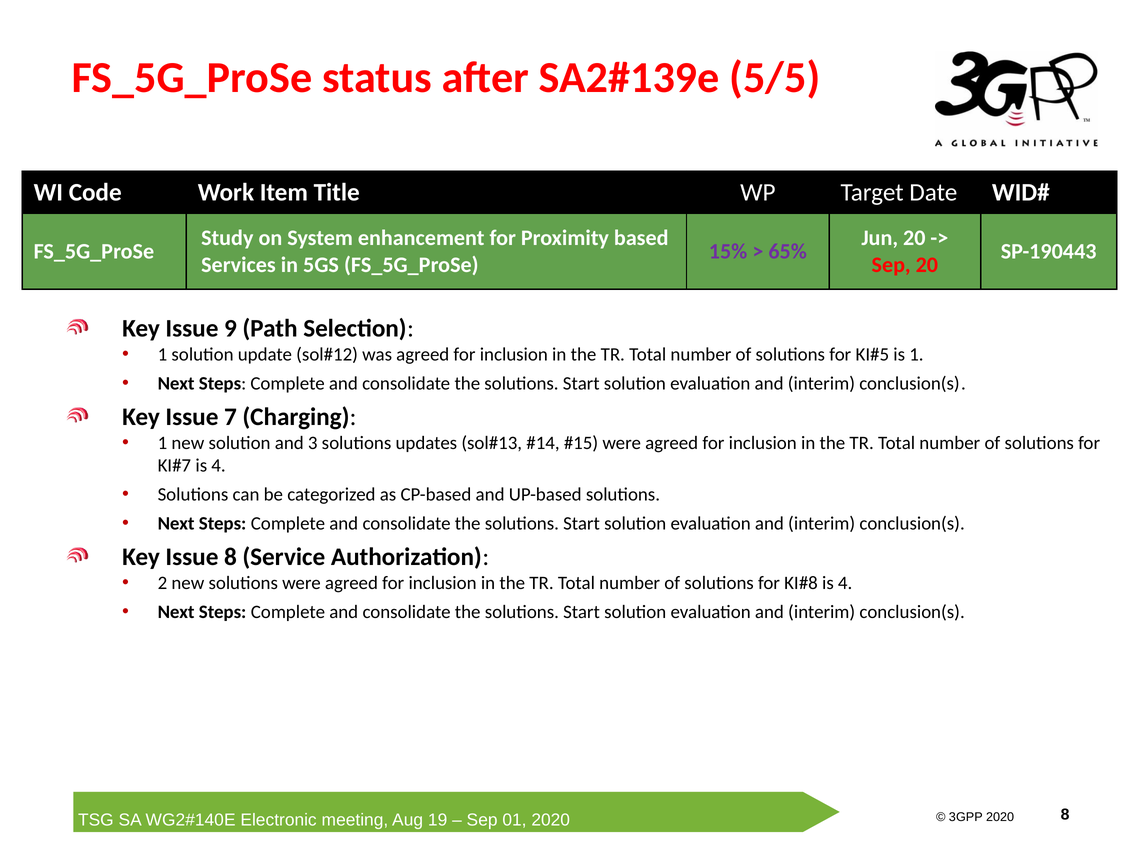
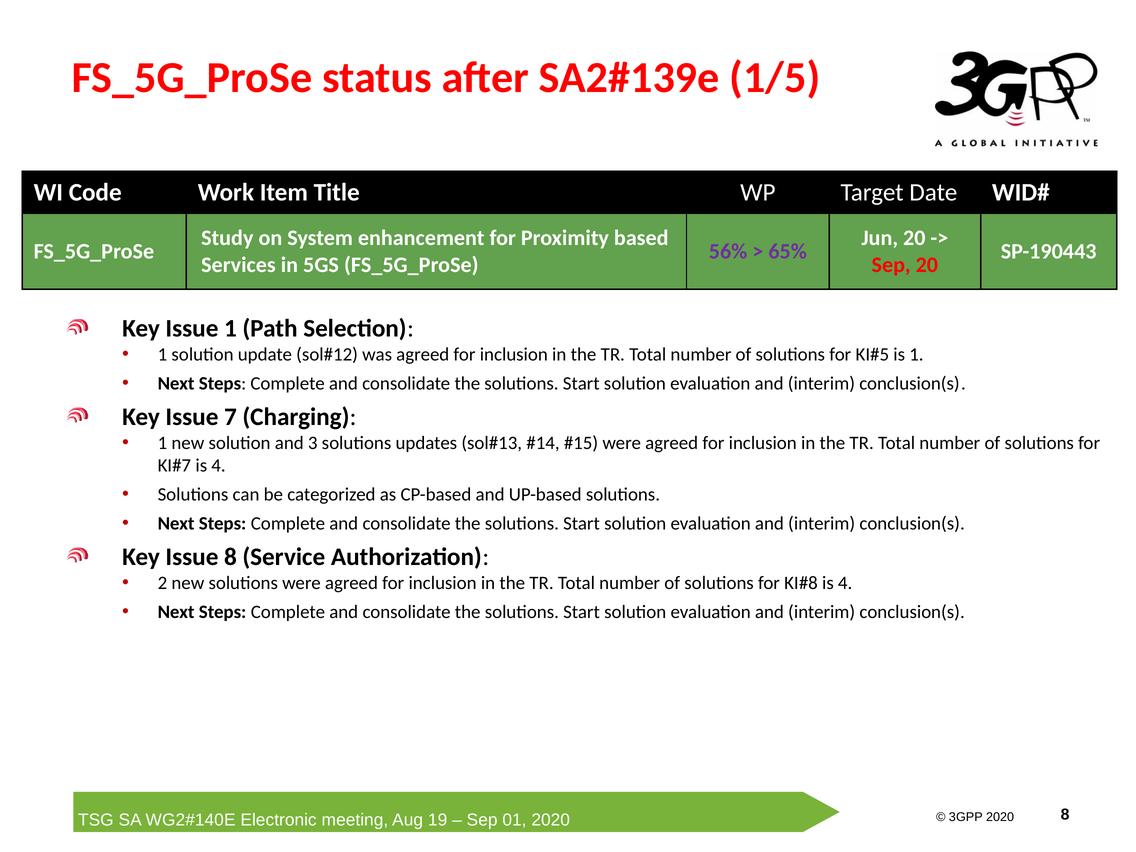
5/5: 5/5 -> 1/5 (775, 78)
15%: 15% -> 56% (728, 252)
Issue 9: 9 -> 1 (230, 328)
